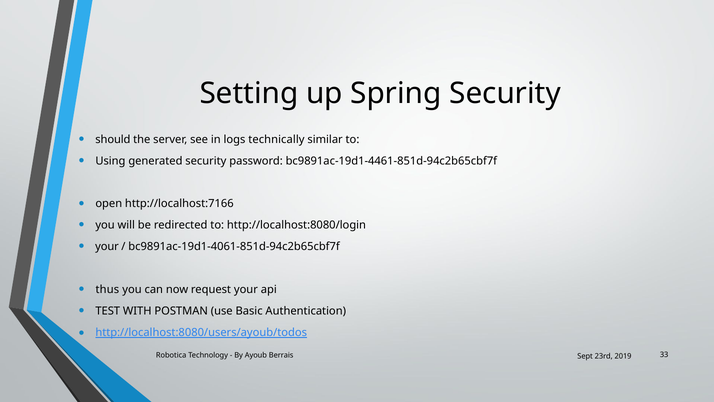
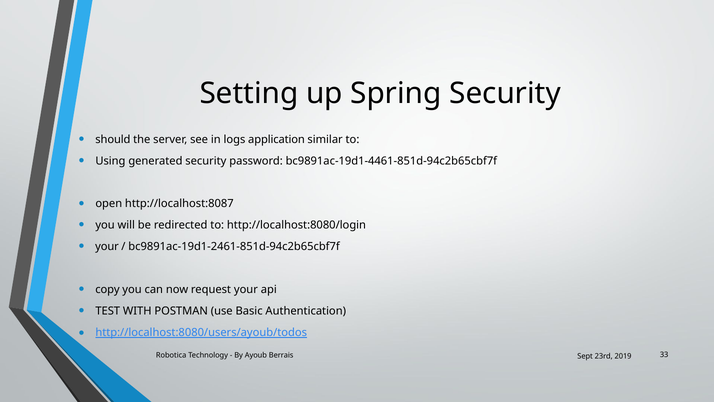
technically: technically -> application (276, 139)
http://localhost:7166: http://localhost:7166 -> http://localhost:8087 (179, 204)
bc9891ac-19d1-4061-851d-94c2b65cbf7f: bc9891ac-19d1-4061-851d-94c2b65cbf7f -> bc9891ac-19d1-2461-851d-94c2b65cbf7f (234, 246)
thus: thus -> copy (107, 289)
